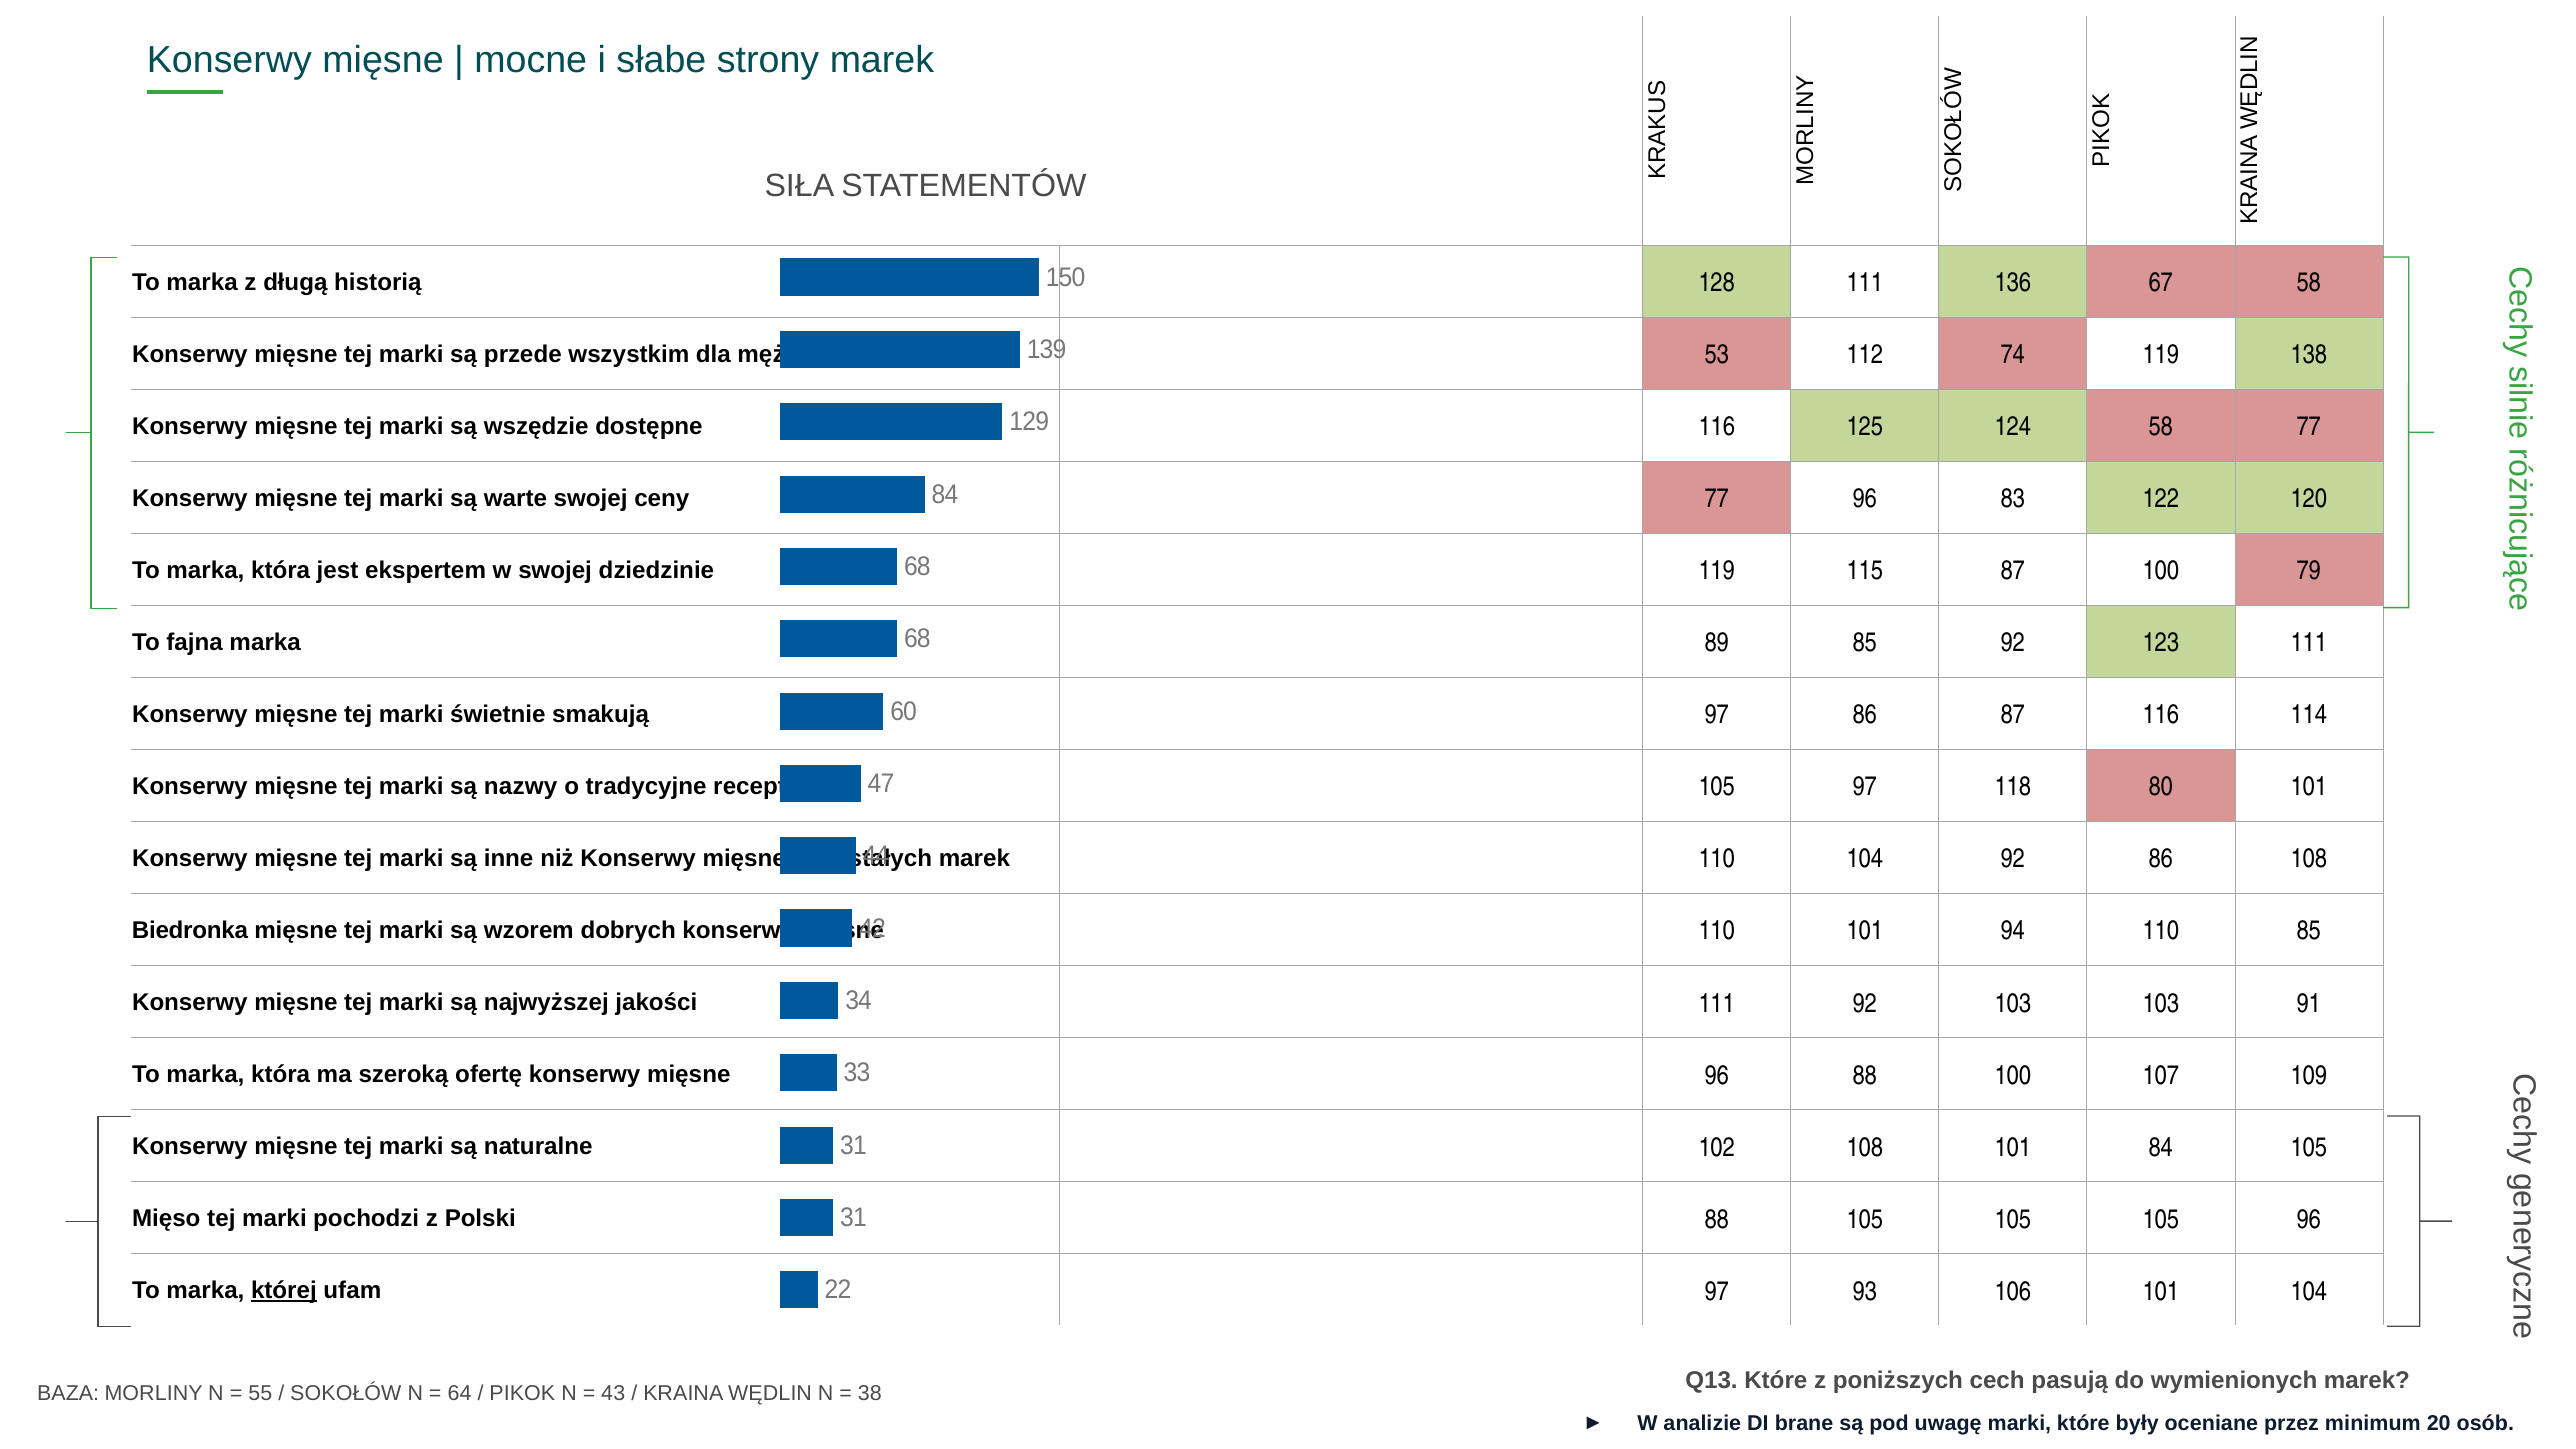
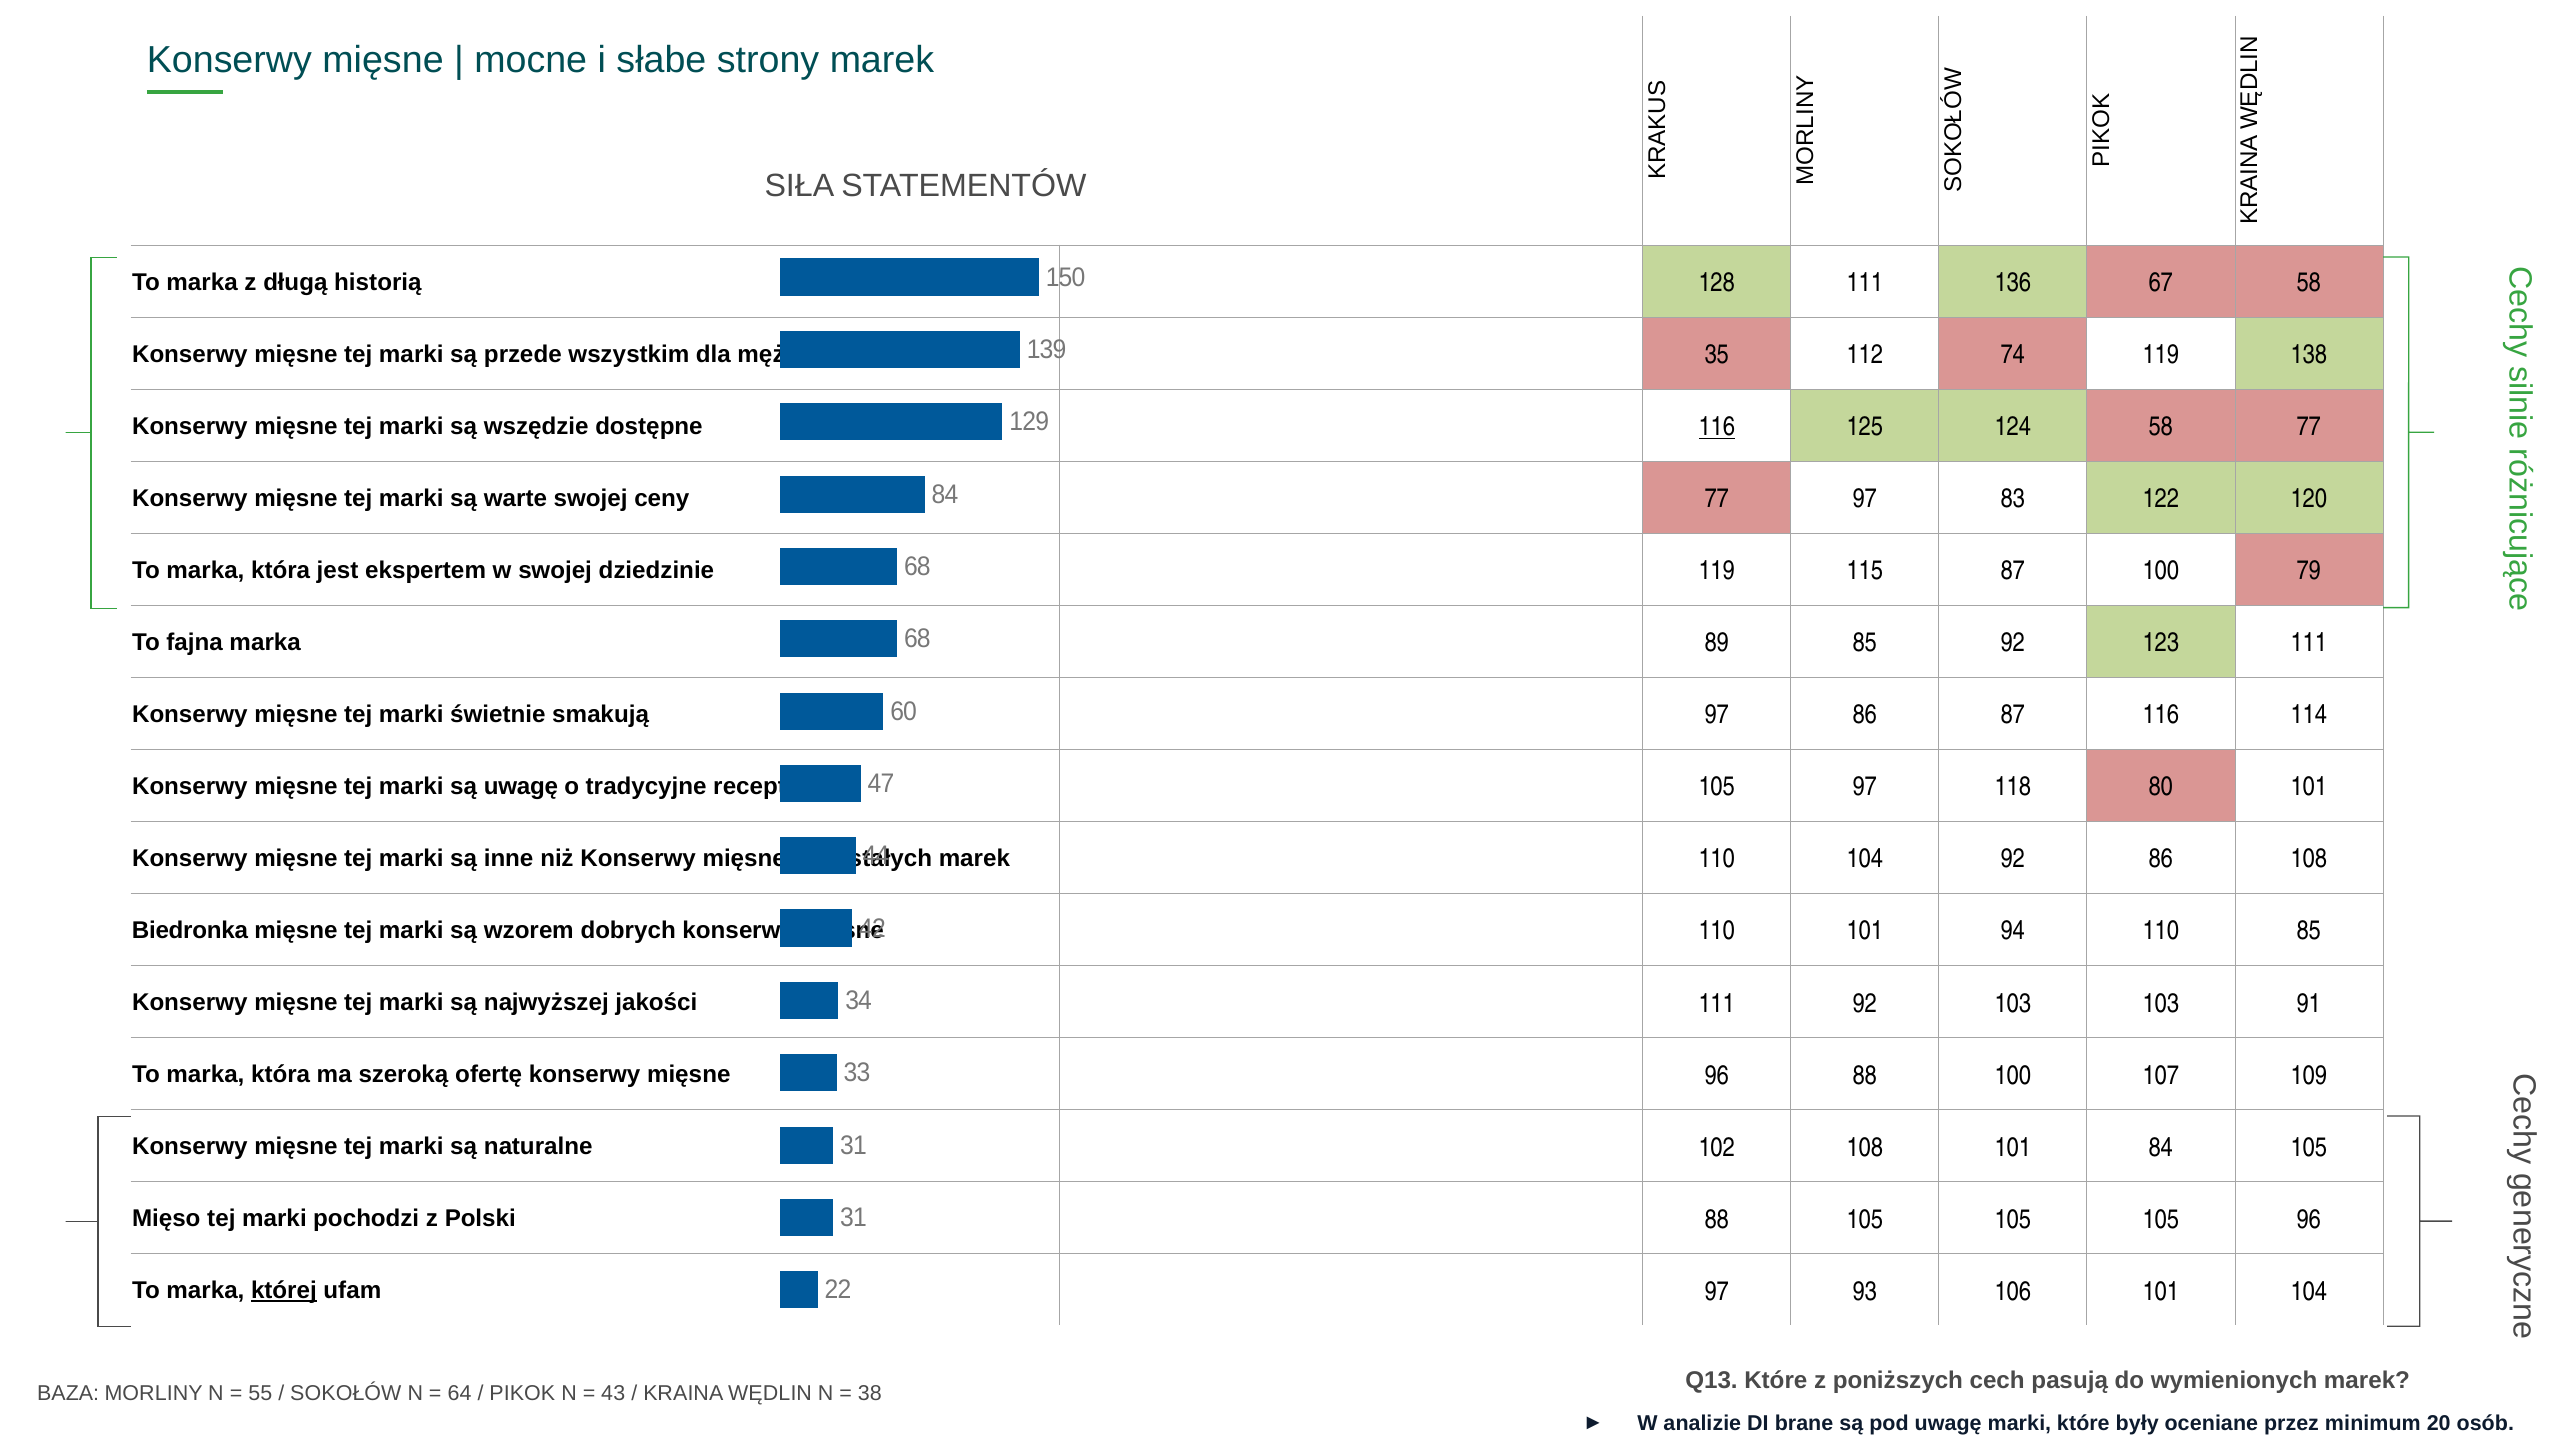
53: 53 -> 35 (1717, 355)
116 underline: none -> present (1717, 427)
77 96: 96 -> 97 (1865, 499)
są nazwy: nazwy -> uwagę (521, 786)
